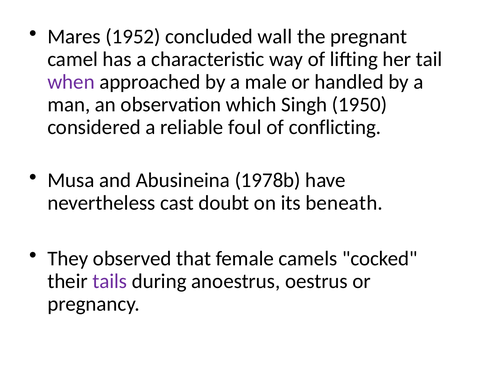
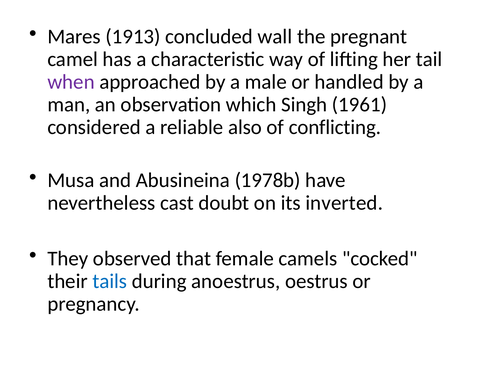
1952: 1952 -> 1913 (133, 37)
1950: 1950 -> 1961 (360, 105)
foul: foul -> also (245, 127)
beneath: beneath -> inverted (344, 203)
tails colour: purple -> blue (110, 281)
